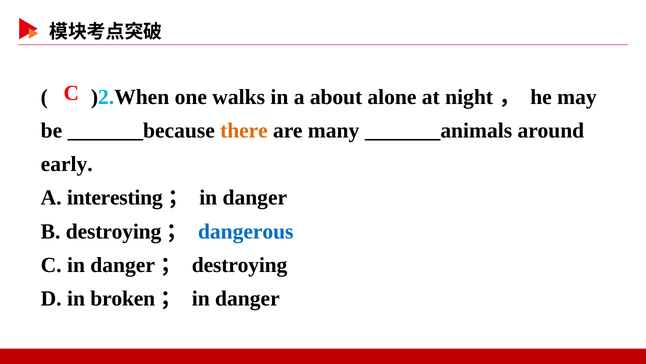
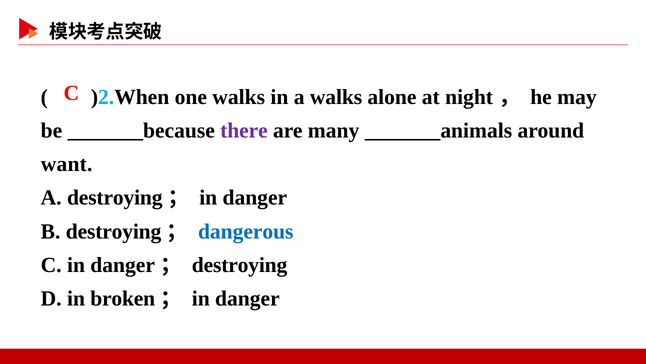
a about: about -> walks (336, 97)
there colour: orange -> purple (244, 130)
early: early -> want (67, 164)
A interesting: interesting -> destroying (115, 198)
